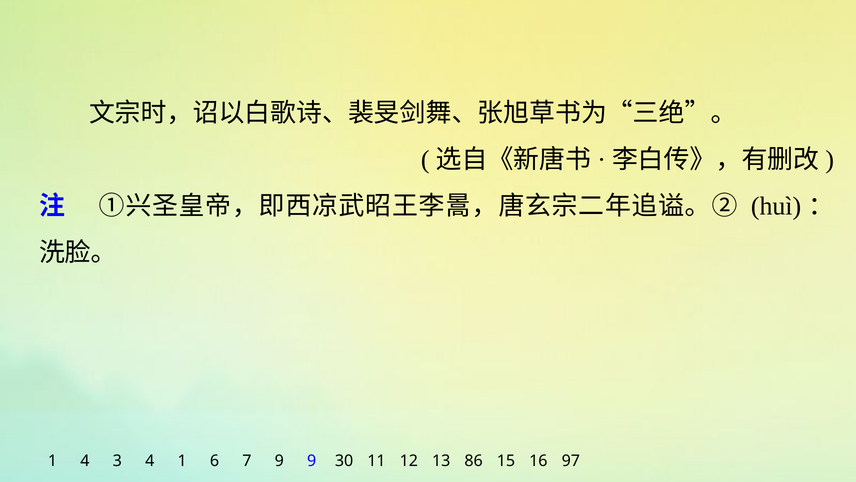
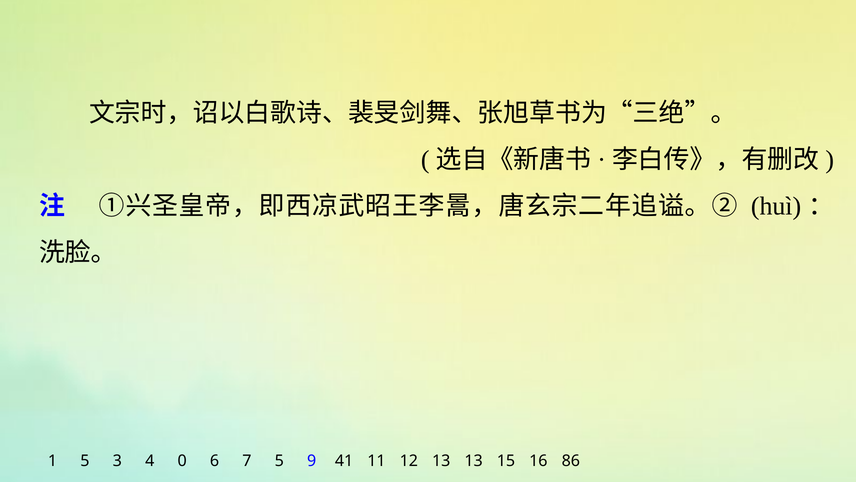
1 4: 4 -> 5 (85, 461)
4 1: 1 -> 0 (182, 461)
7 9: 9 -> 5 (279, 461)
30: 30 -> 41 (344, 461)
13 86: 86 -> 13 (474, 461)
97: 97 -> 86 (571, 461)
